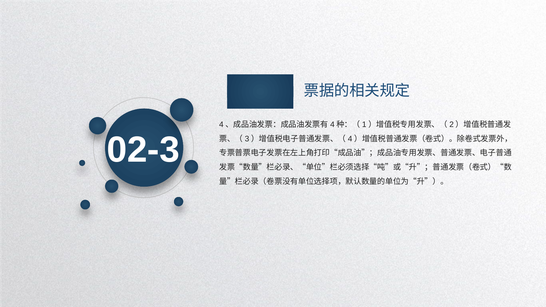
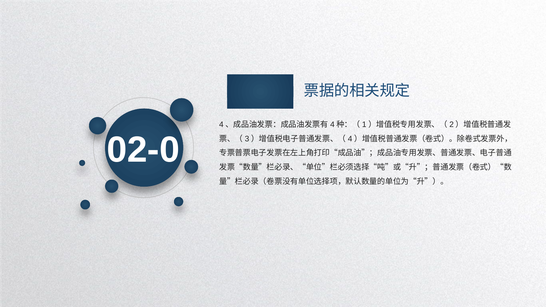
02-3: 02-3 -> 02-0 (143, 150)
